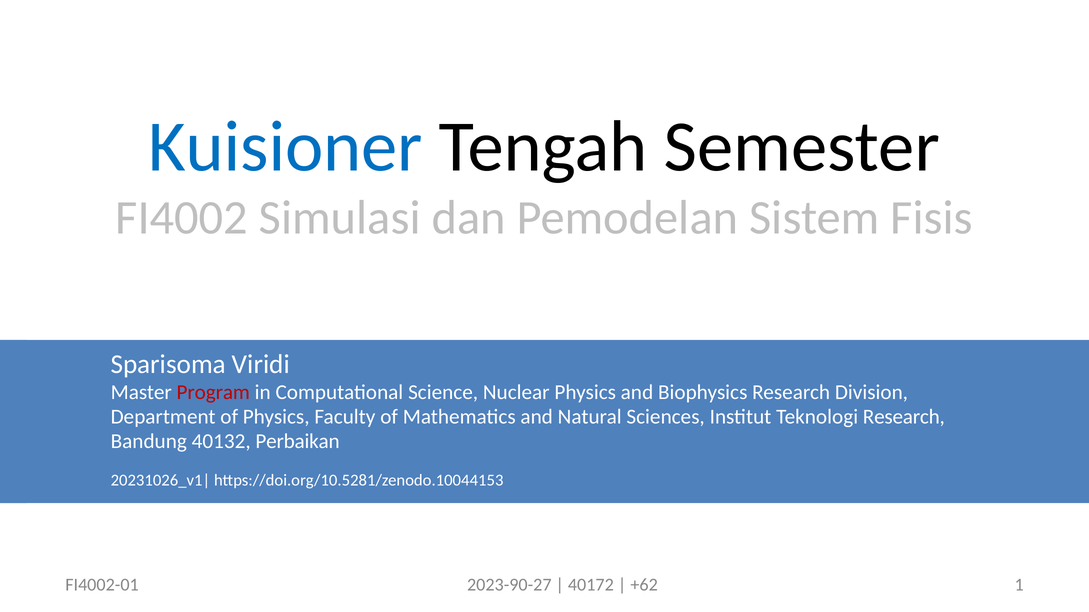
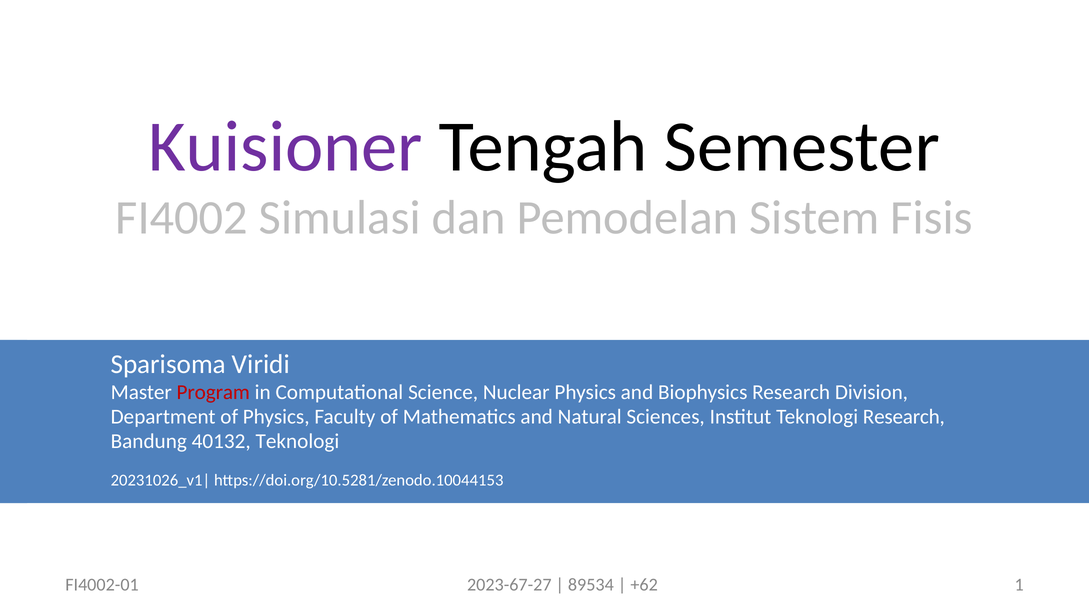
Kuisioner colour: blue -> purple (285, 147)
40132 Perbaikan: Perbaikan -> Teknologi (297, 442)
2023-90-27: 2023-90-27 -> 2023-67-27 (509, 585)
40172: 40172 -> 89534 (591, 585)
